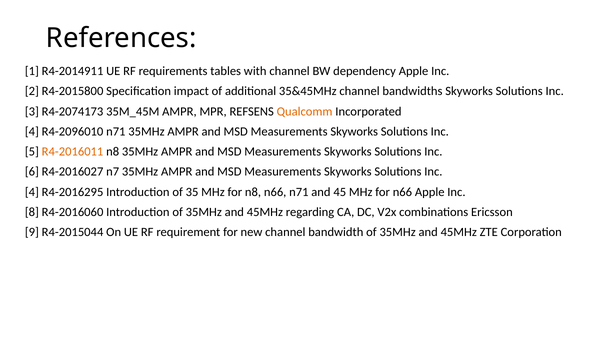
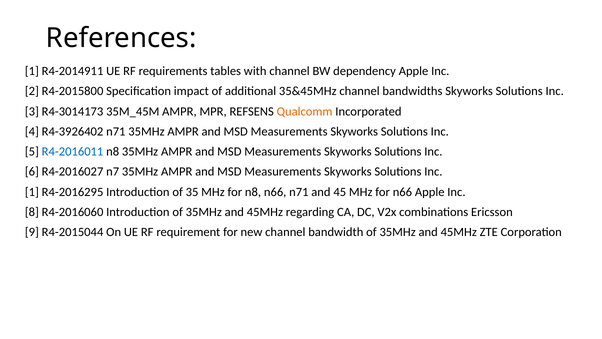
R4-2074173: R4-2074173 -> R4-3014173 (73, 111)
R4-2096010: R4-2096010 -> R4-3926402 (73, 131)
R4-2016011 colour: orange -> blue (73, 152)
4: 4 -> 1 (32, 192)
